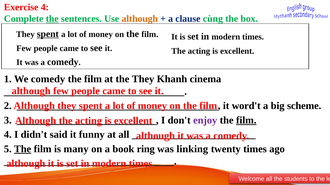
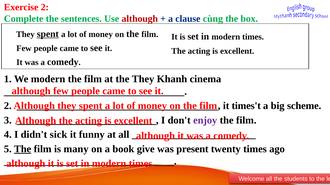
Exercise 4: 4 -> 2 (45, 7)
the underline: present -> none (52, 19)
although colour: orange -> red (140, 19)
We comedy: comedy -> modern (48, 79)
word't: word't -> times't (246, 106)
film underline: present -> none (246, 121)
said: said -> sick (59, 135)
ring: ring -> give (146, 150)
linking: linking -> present (192, 150)
